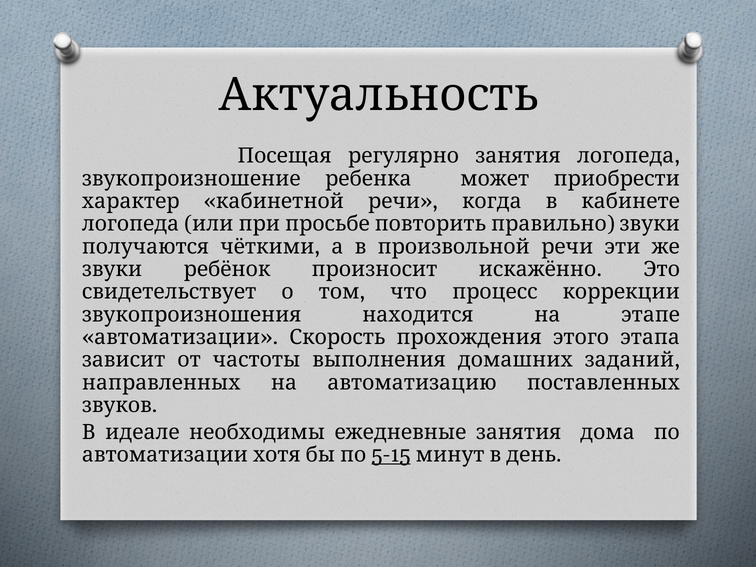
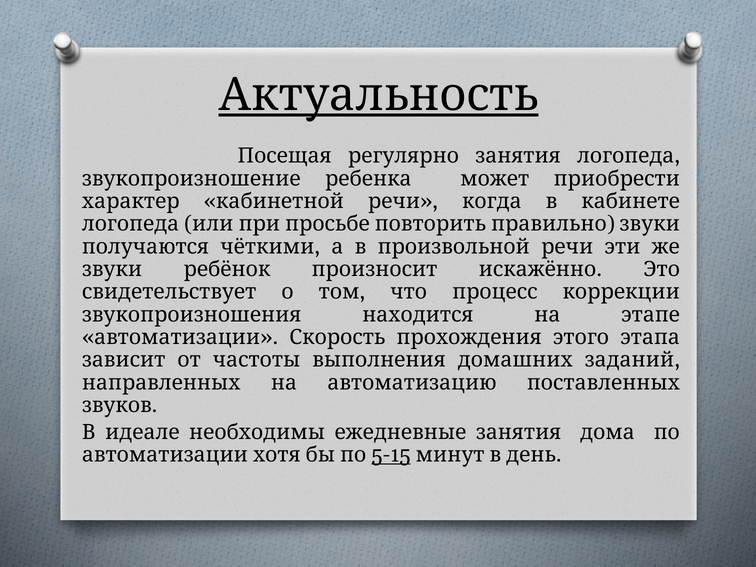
Актуальность underline: none -> present (379, 95)
